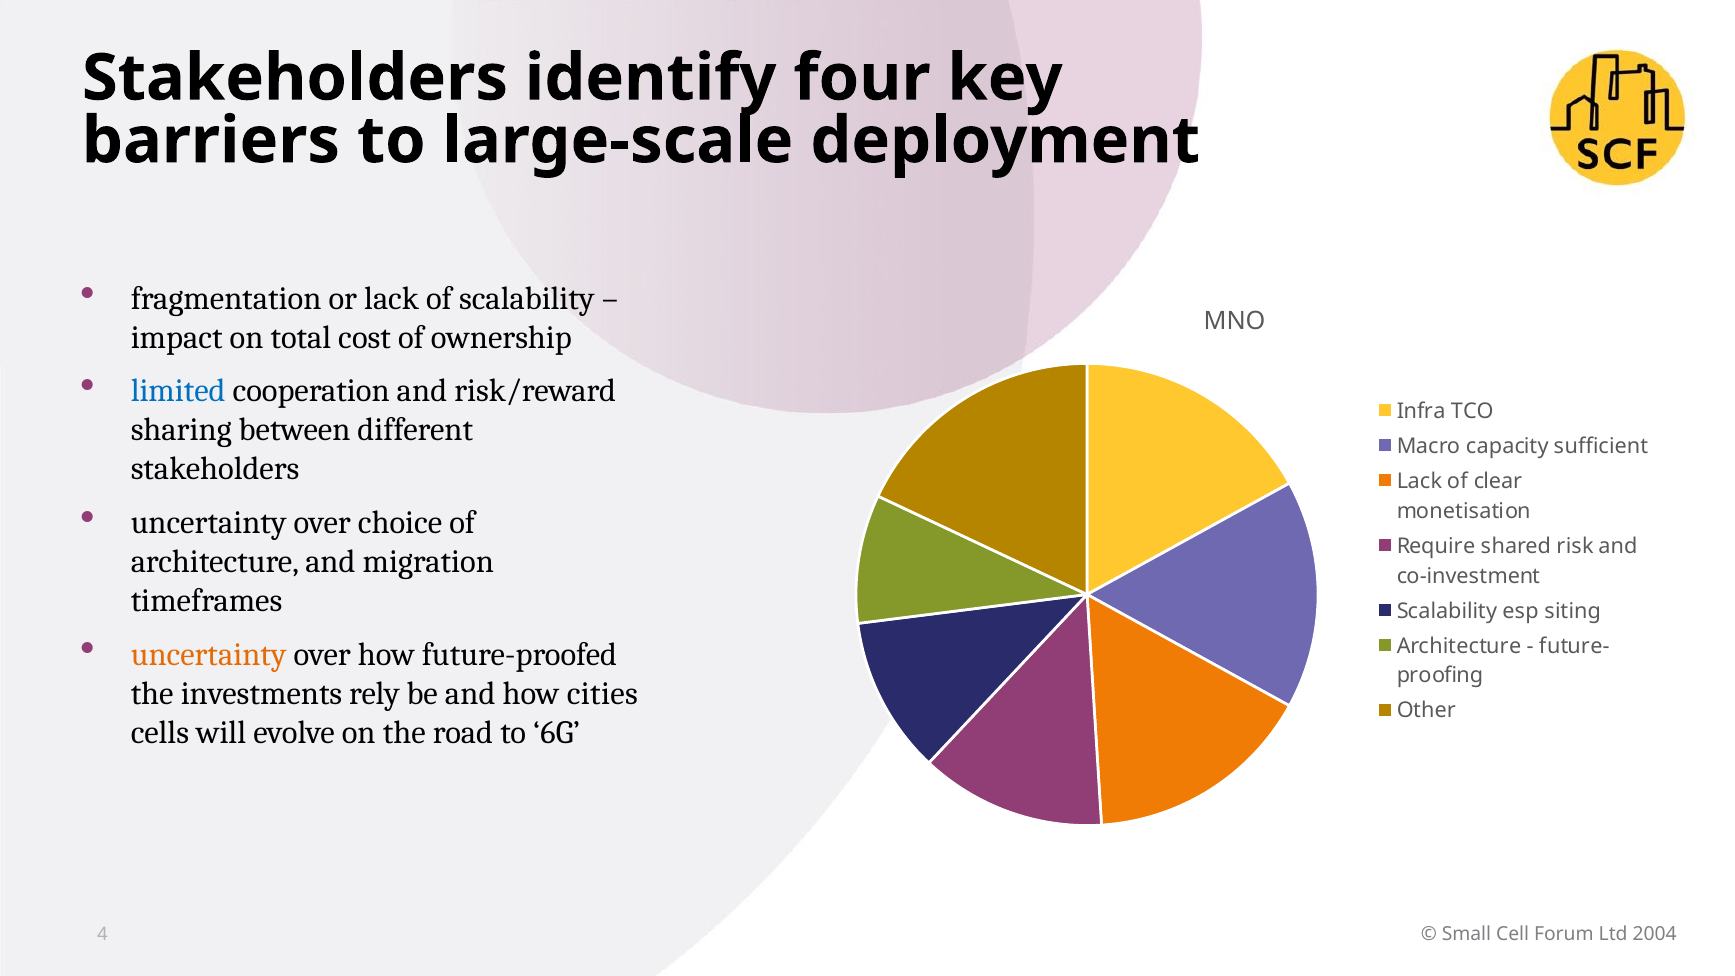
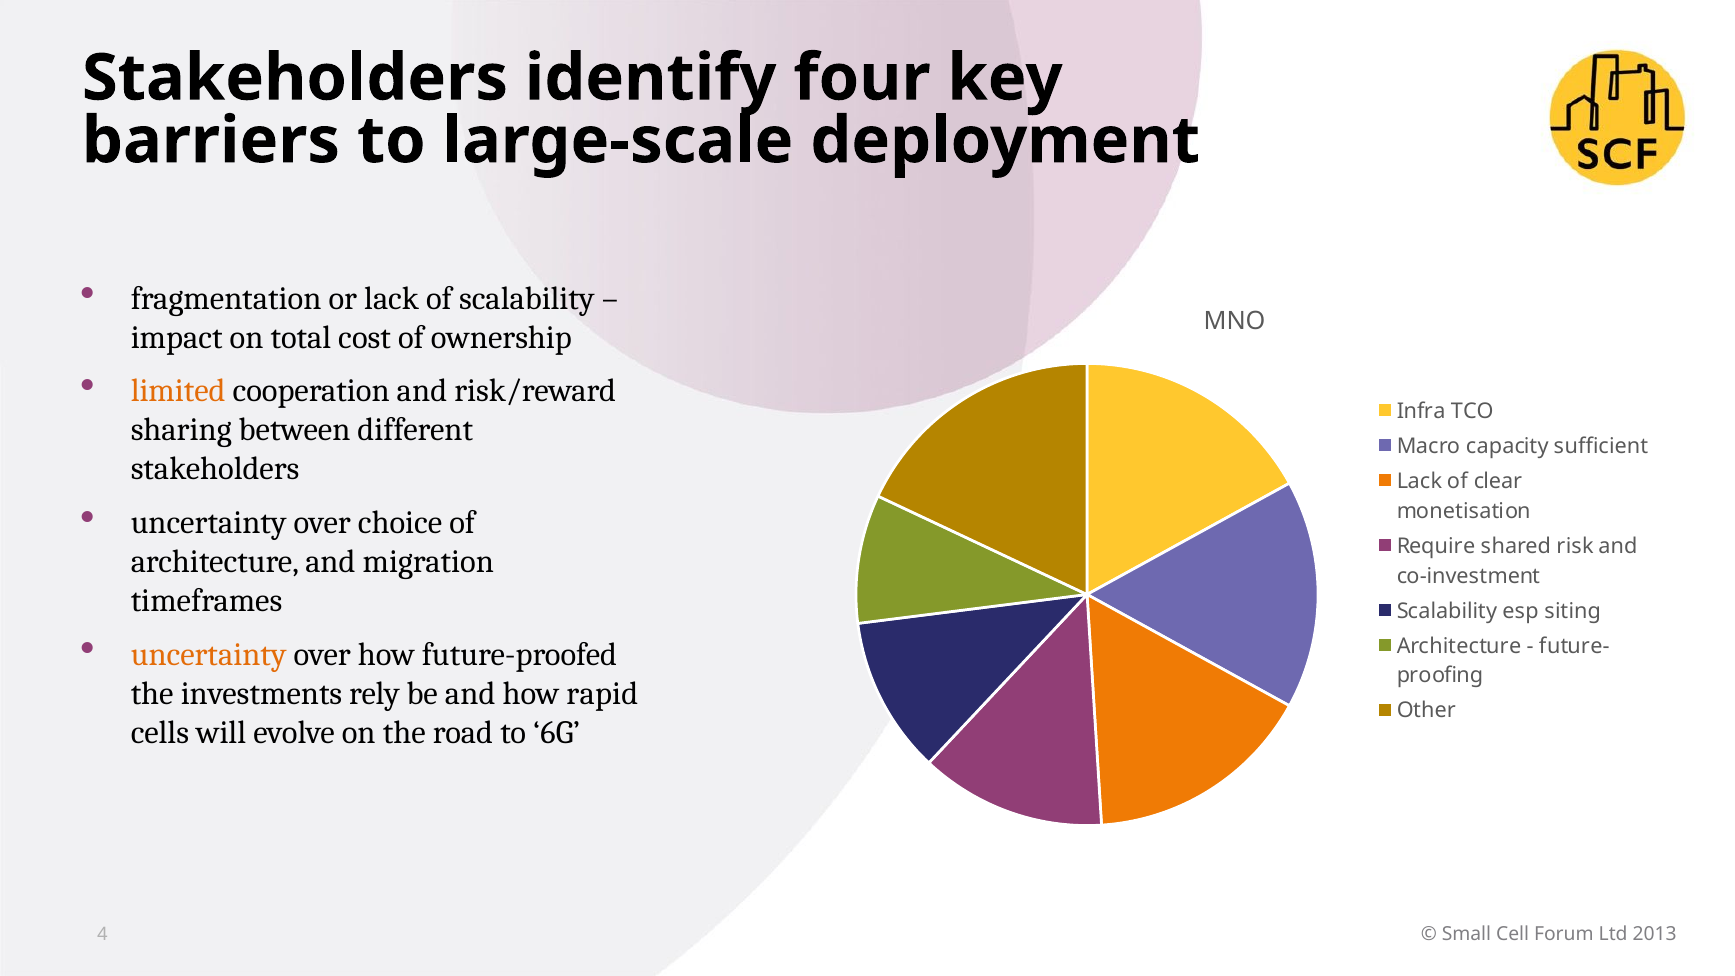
limited colour: blue -> orange (178, 391)
cities: cities -> rapid (602, 693)
2004: 2004 -> 2013 (1655, 934)
